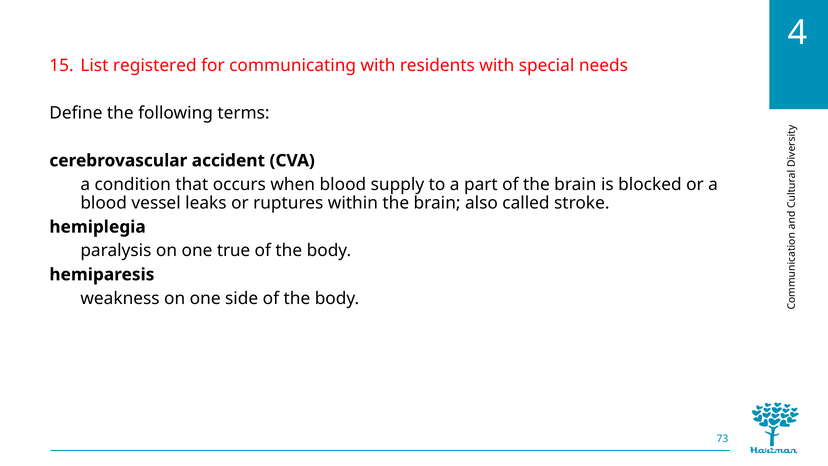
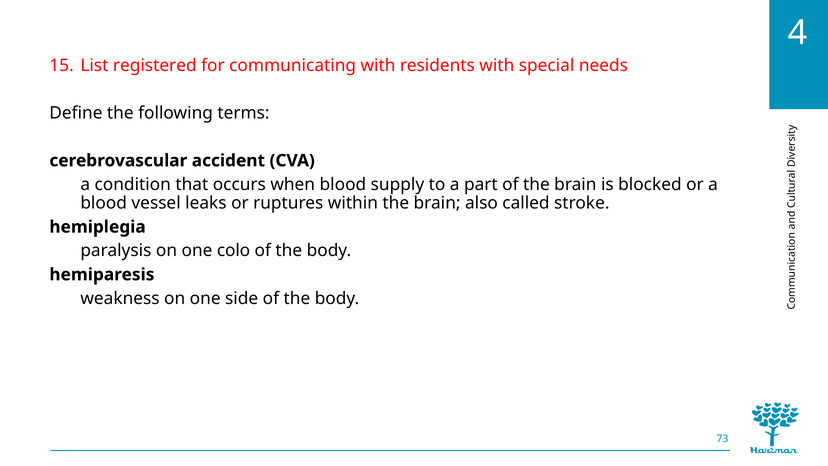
true: true -> colo (234, 251)
